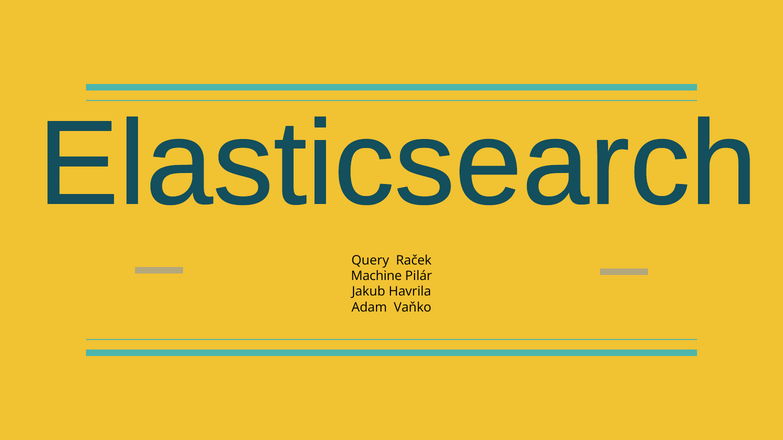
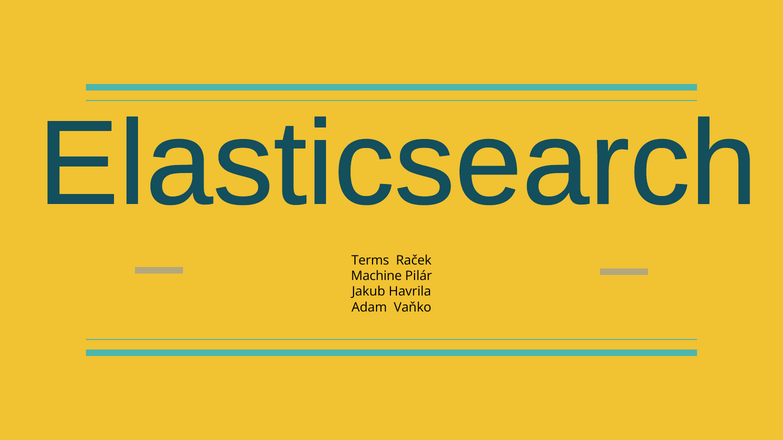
Query: Query -> Terms (370, 261)
